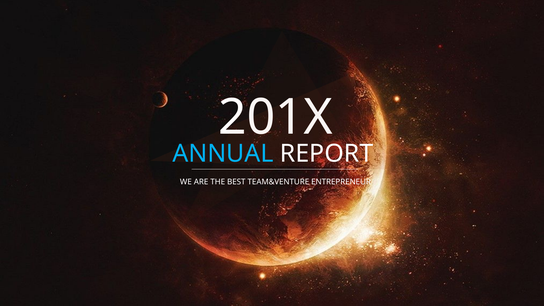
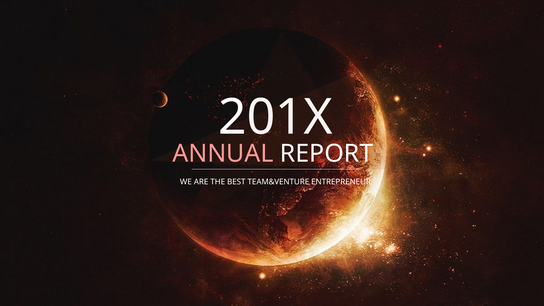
ANNUAL colour: light blue -> pink (223, 154)
